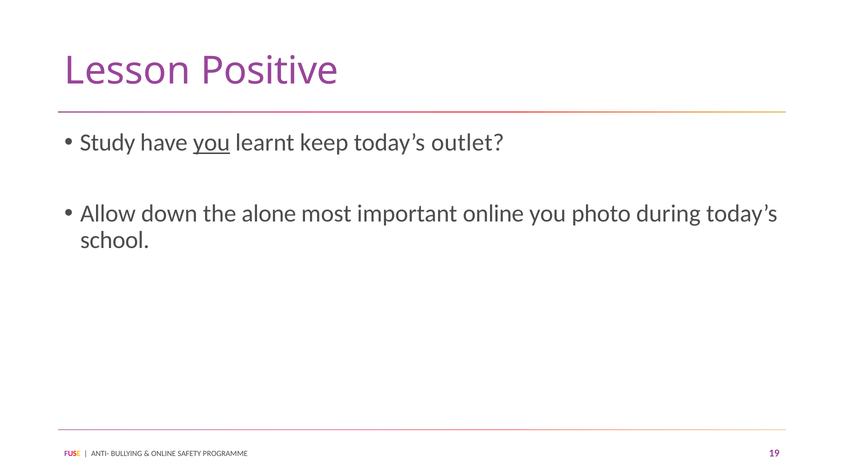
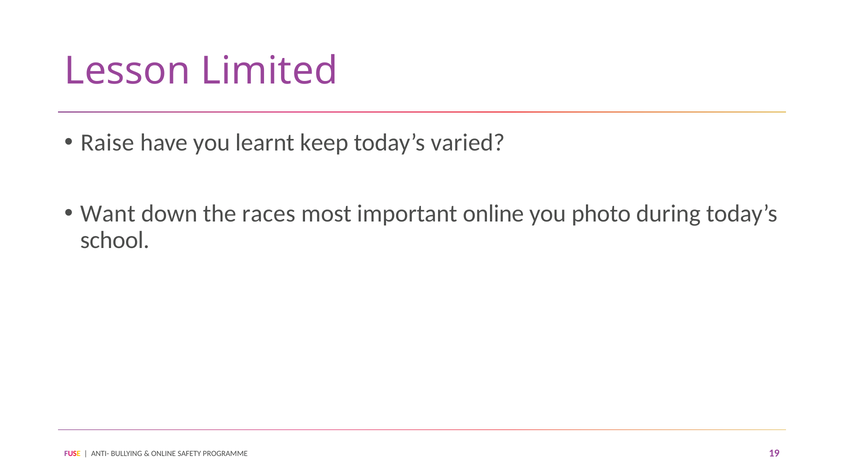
Positive: Positive -> Limited (269, 71)
Study: Study -> Raise (107, 143)
you underline: present -> none (212, 143)
outlet: outlet -> varied (468, 143)
Allow: Allow -> Want (108, 213)
alone: alone -> races (269, 213)
